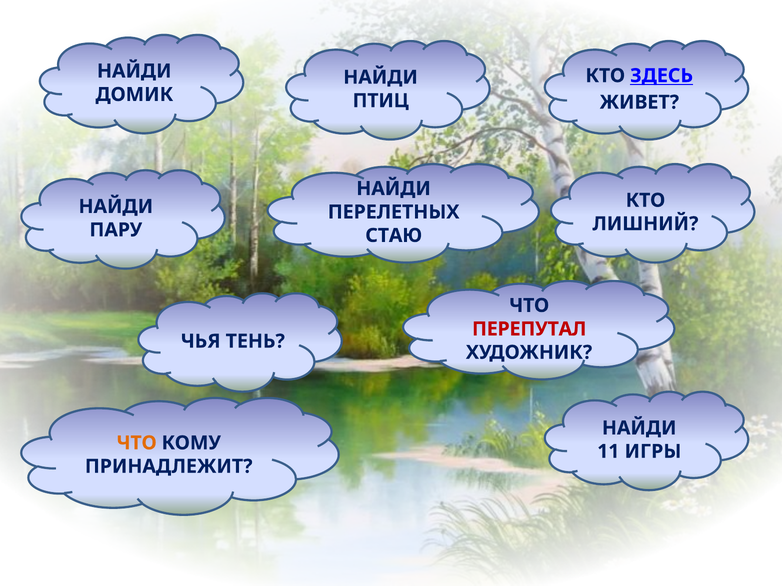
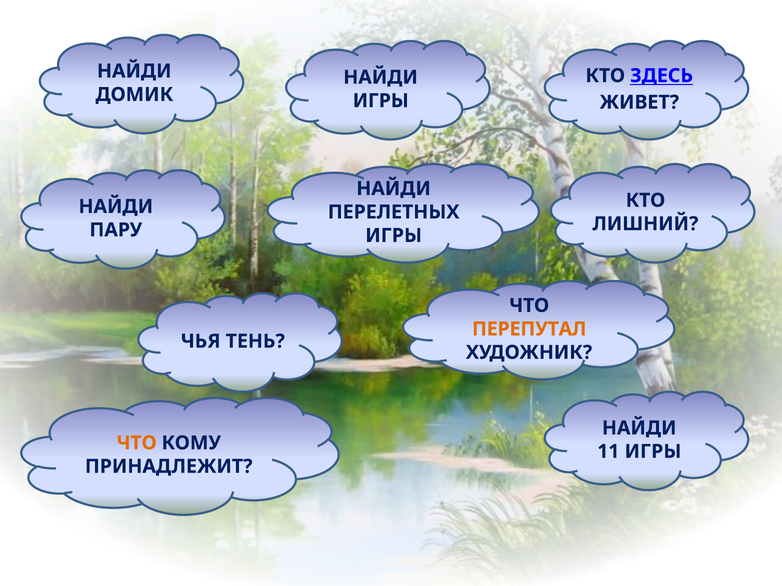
ПТИЦ: ПТИЦ -> ИГРЫ (381, 101)
СТАЮ: СТАЮ -> ИГРЫ (394, 236)
ПЕРЕПУТАЛ colour: red -> orange (529, 329)
